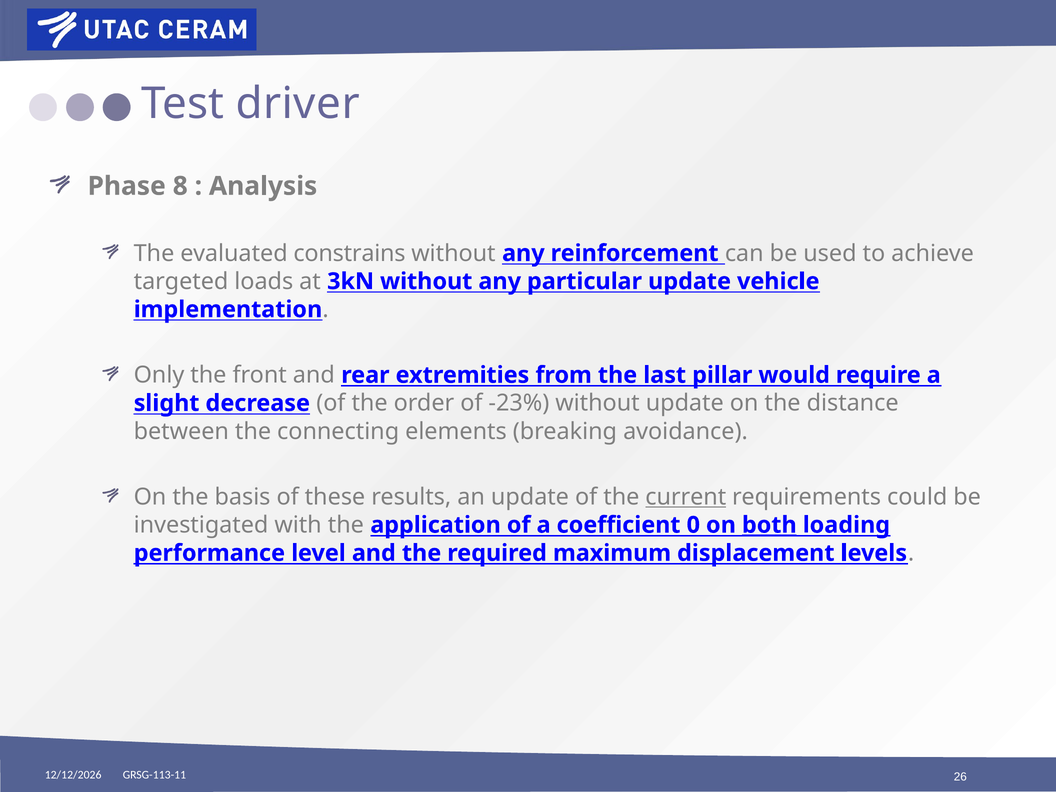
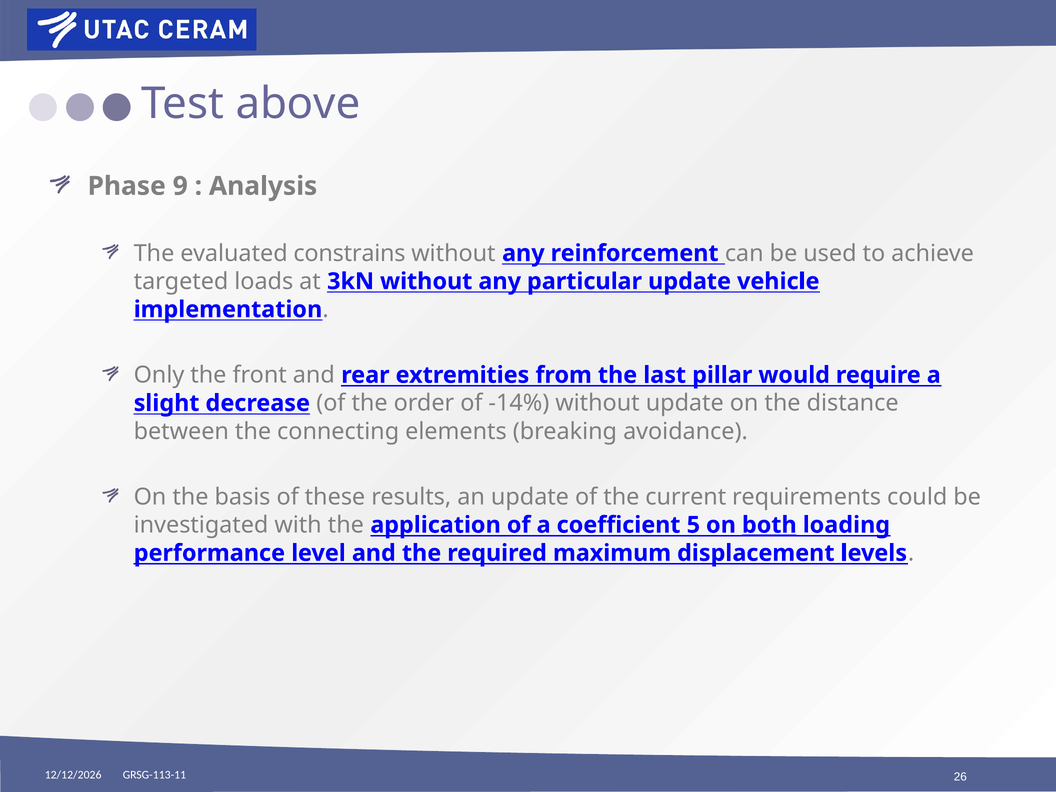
driver: driver -> above (298, 104)
8: 8 -> 9 (180, 186)
-23%: -23% -> -14% (519, 403)
current underline: present -> none (686, 497)
0: 0 -> 5 (693, 525)
